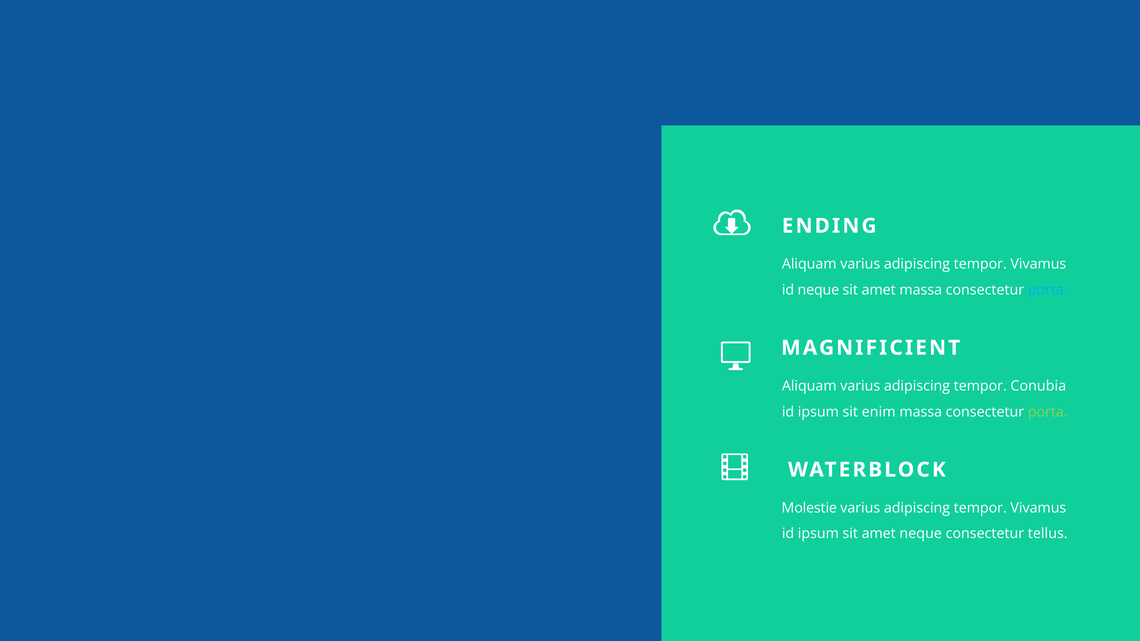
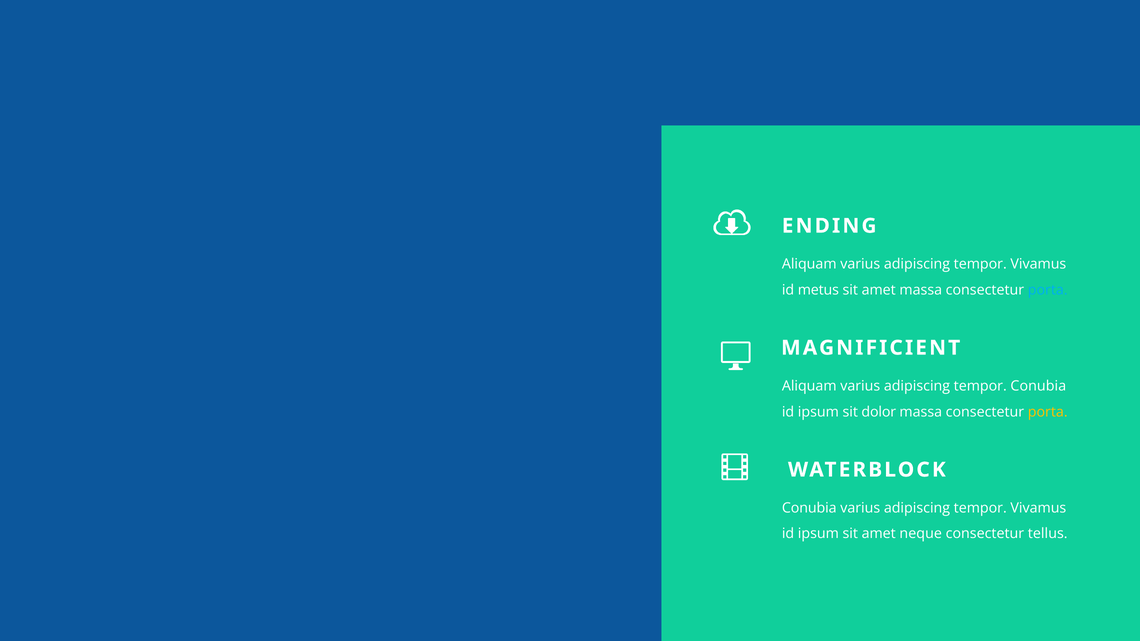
id neque: neque -> metus (818, 290)
enim: enim -> dolor (879, 412)
porta colour: light green -> yellow (1048, 412)
Molestie: Molestie -> Conubia (809, 508)
